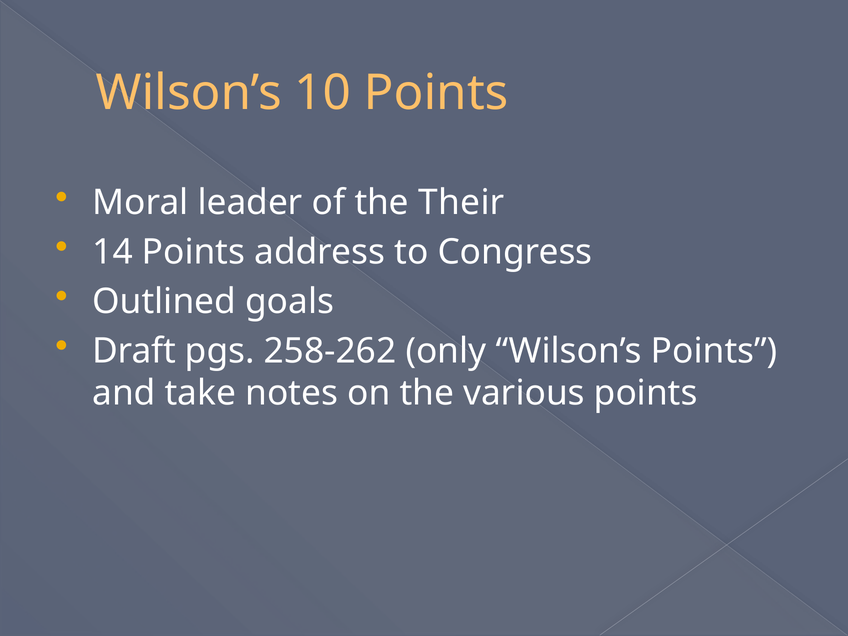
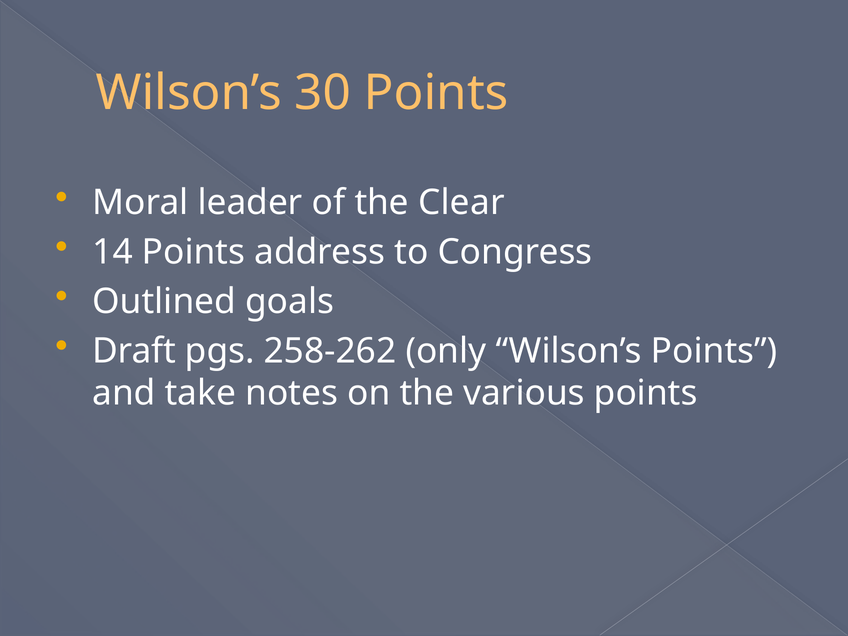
10: 10 -> 30 (323, 93)
Their: Their -> Clear (461, 202)
